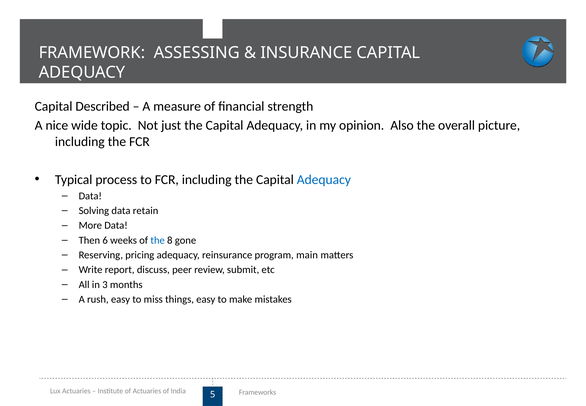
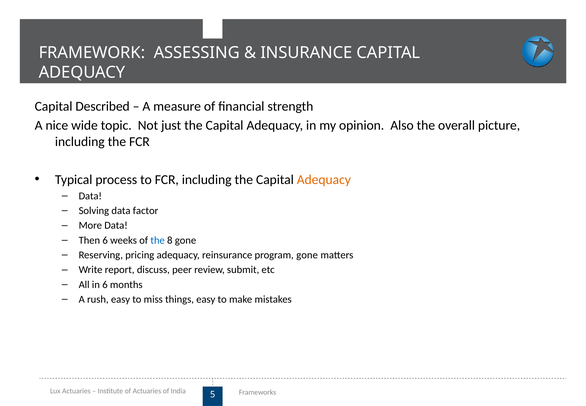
Adequacy colour: blue -> orange (324, 179)
retain: retain -> factor (146, 211)
program main: main -> gone (307, 255)
in 3: 3 -> 6 (105, 284)
